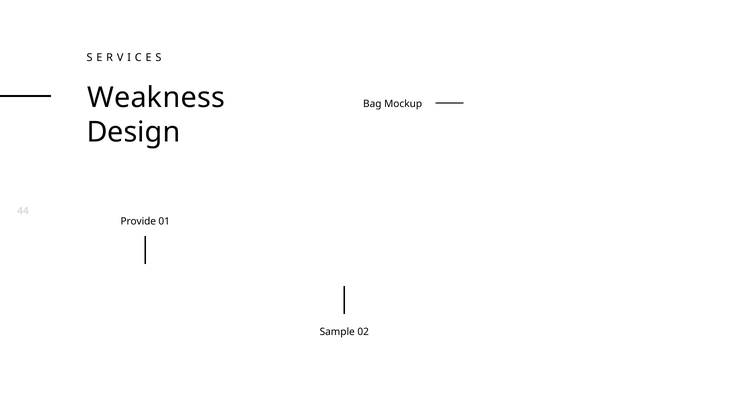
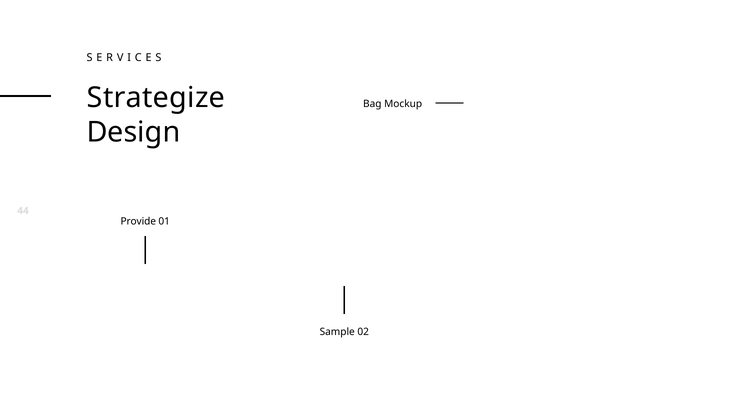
Weakness: Weakness -> Strategize (156, 98)
